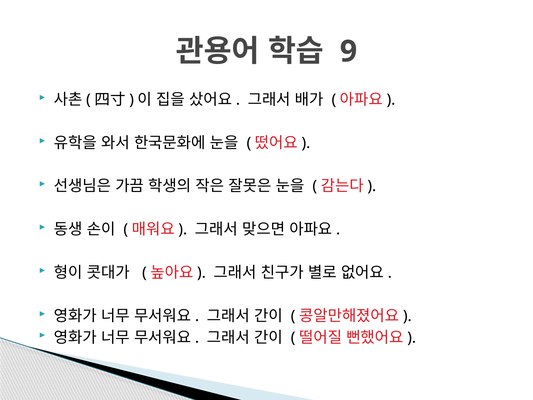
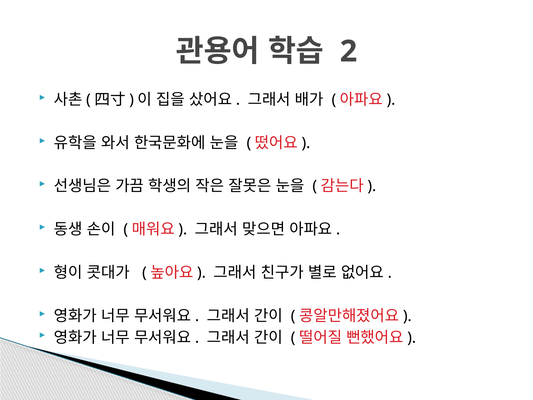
9: 9 -> 2 (348, 51)
